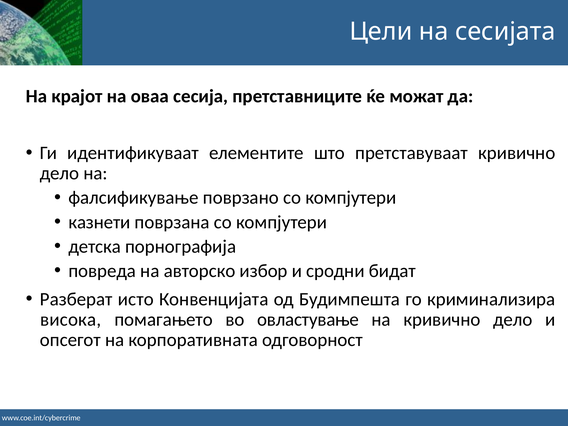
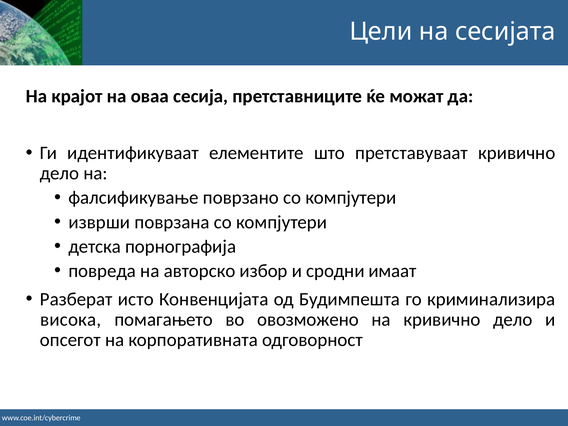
казнети: казнети -> изврши (99, 222)
бидат: бидат -> имаат (392, 271)
овластување: овластување -> овозможено (308, 320)
